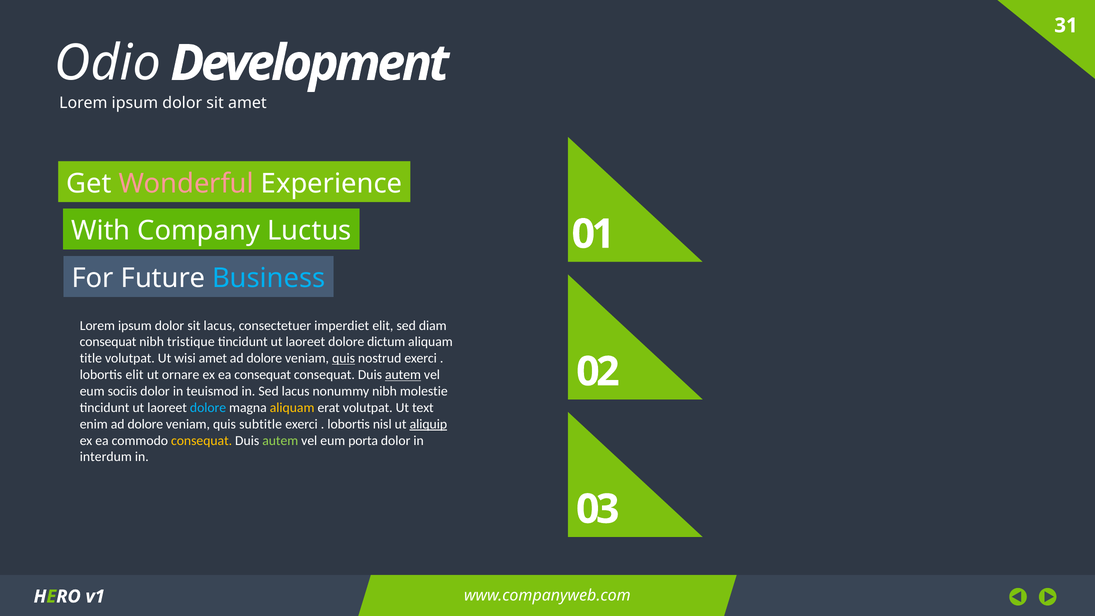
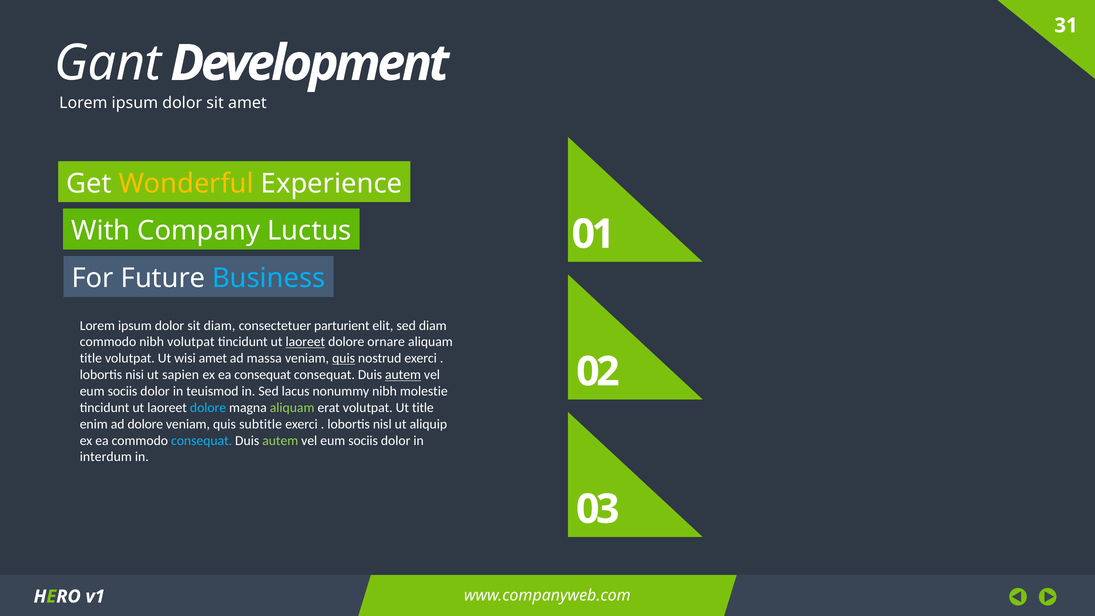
Odio: Odio -> Gant (108, 63)
Wonderful colour: pink -> yellow (186, 184)
sit lacus: lacus -> diam (220, 325)
imperdiet: imperdiet -> parturient (342, 325)
consequat: consequat -> commodo (108, 342)
nibh tristique: tristique -> volutpat (191, 342)
laoreet underline: none -> present (305, 342)
dictum: dictum -> ornare (386, 342)
dolore: dolore -> massa (264, 358)
lobortis elit: elit -> nisi (135, 375)
ornare: ornare -> sapien (181, 375)
aliquam colour: yellow -> light green (292, 408)
Ut text: text -> title (423, 408)
aliquip underline: present -> none (428, 424)
consequat colour: yellow -> light blue (202, 440)
porta: porta -> sociis (363, 440)
